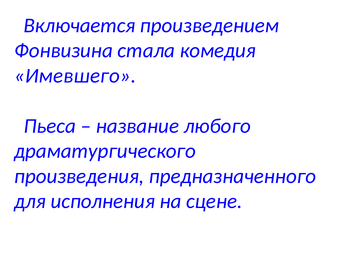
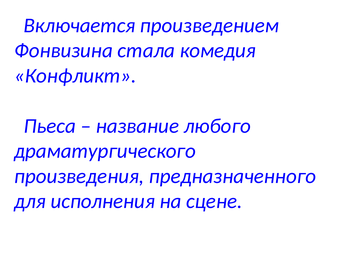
Имевшего: Имевшего -> Конфликт (75, 76)
